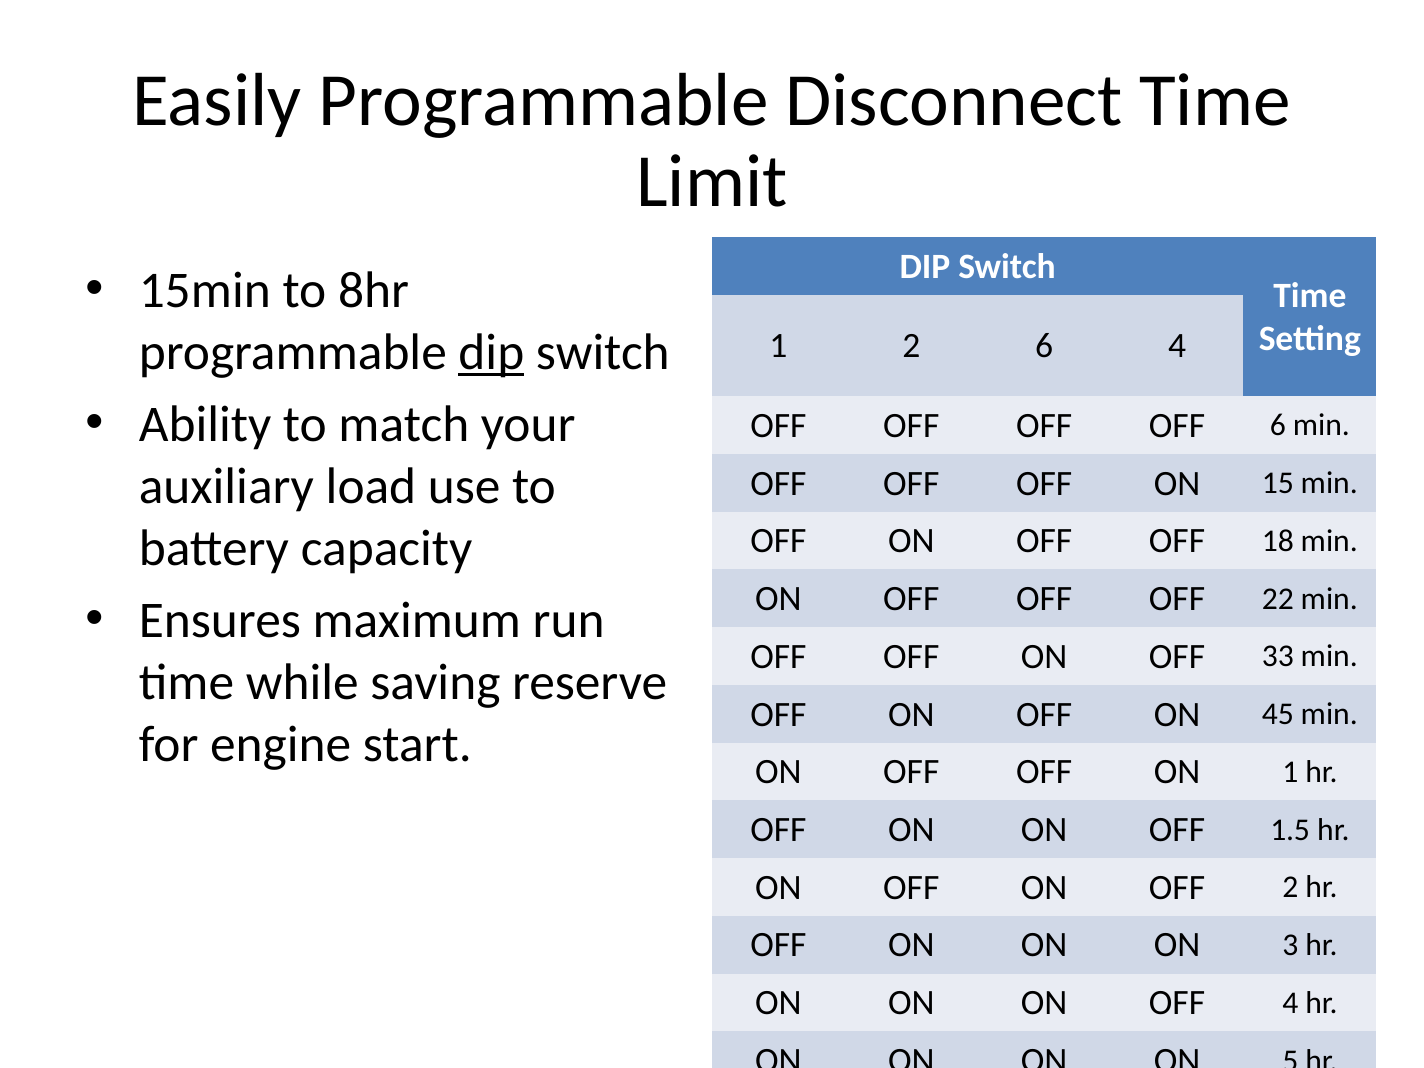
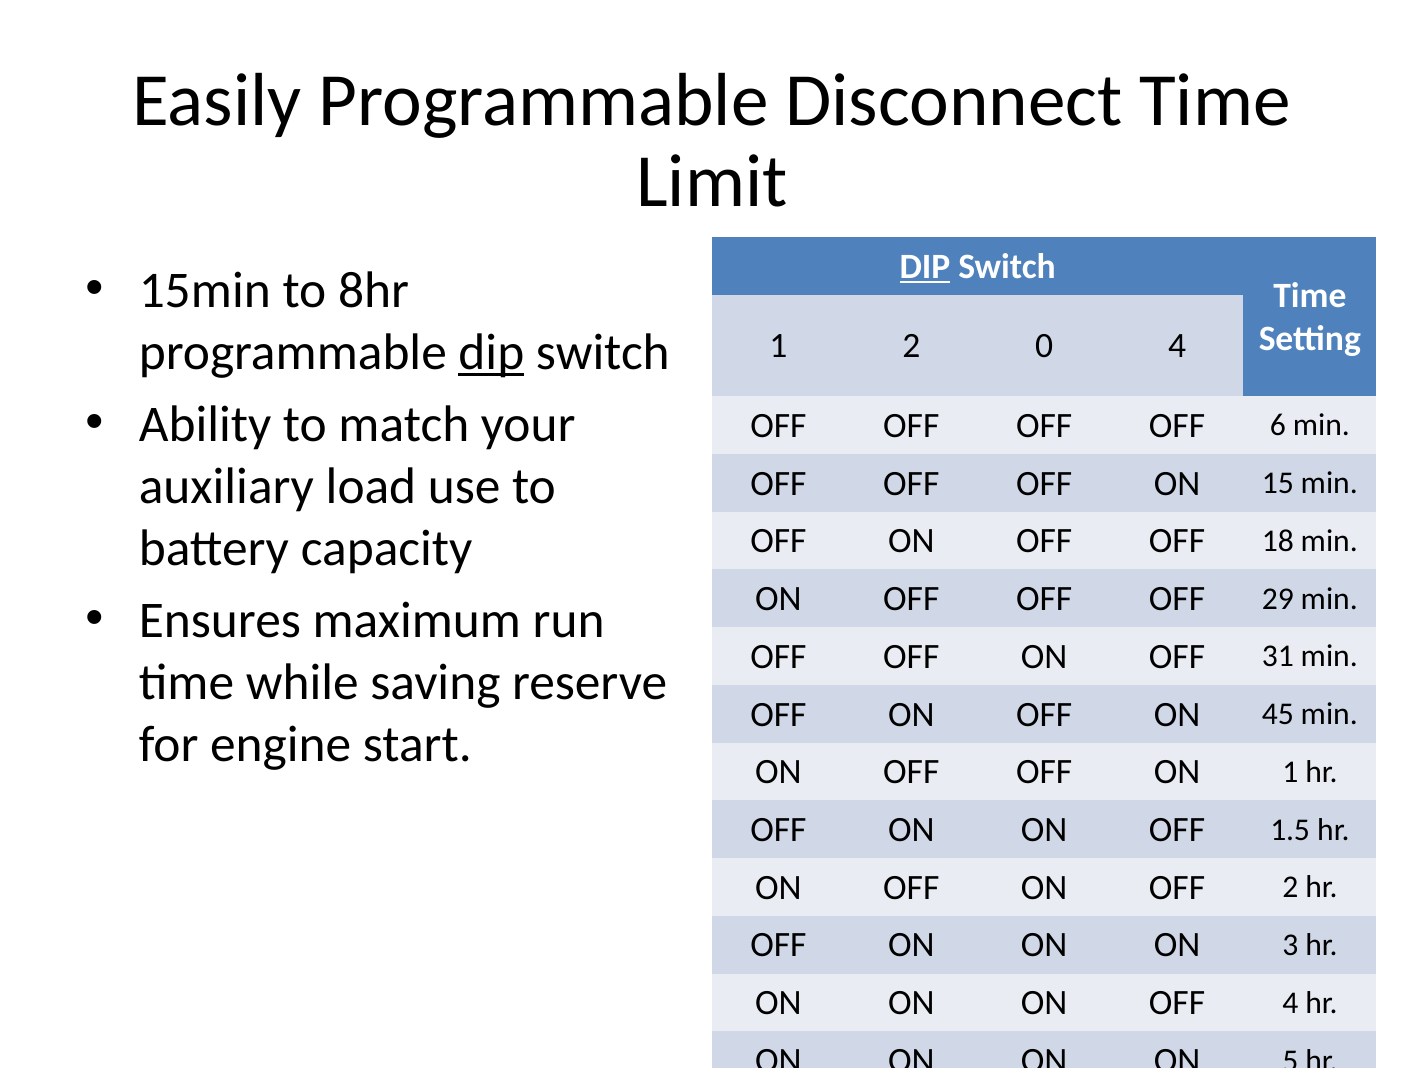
DIP underline: none -> present (925, 267)
2 6: 6 -> 0 (1044, 346)
22: 22 -> 29 (1278, 599)
33: 33 -> 31 (1278, 656)
